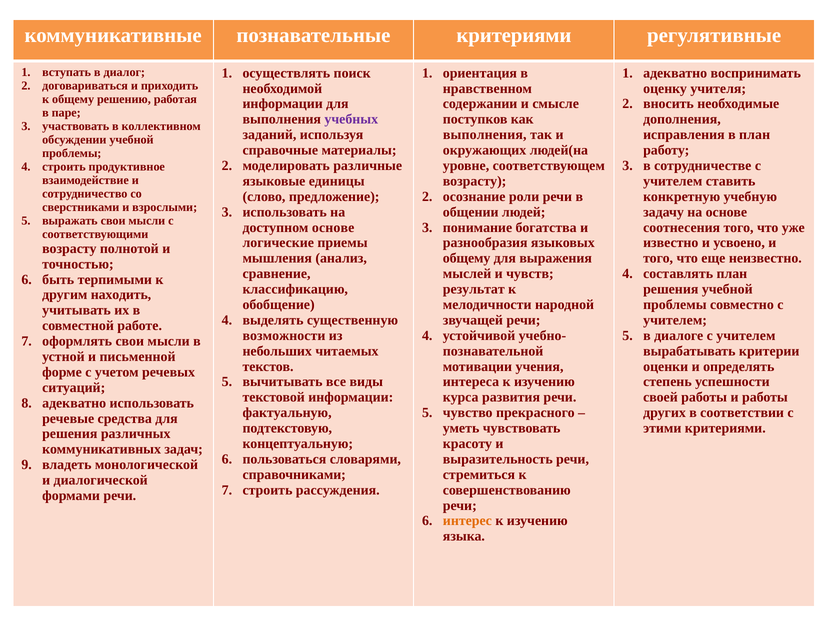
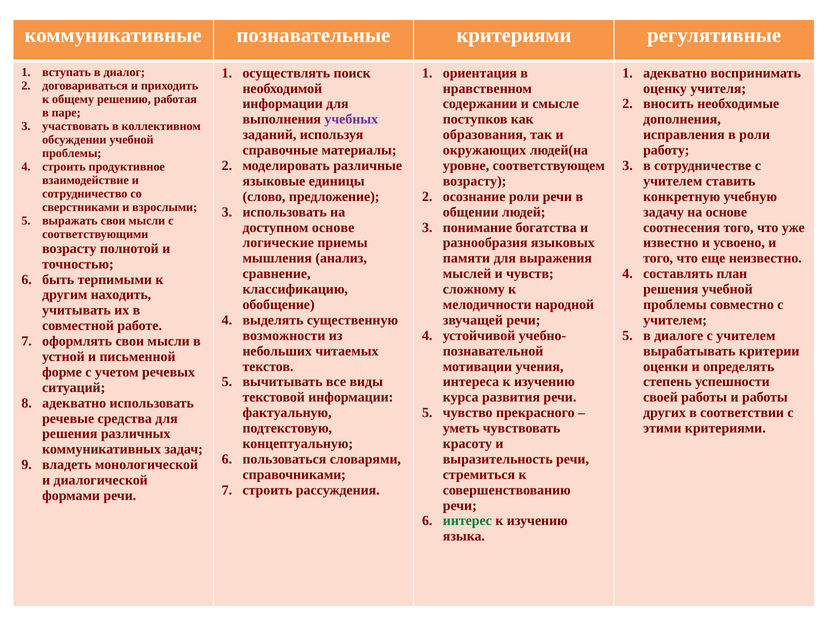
выполнения: выполнения -> образования (485, 135)
в план: план -> роли (755, 135)
общему: общему -> памяти (466, 258)
результат: результат -> сложному (474, 289)
интерес colour: orange -> green (467, 520)
